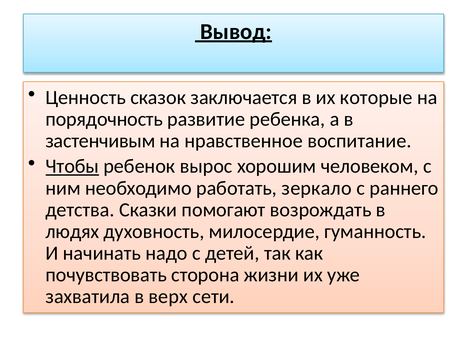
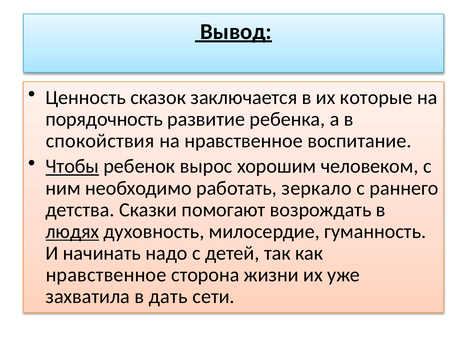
застенчивым: застенчивым -> спокойствия (100, 141)
людях underline: none -> present (72, 232)
почувствовать: почувствовать -> нравственное (106, 275)
верх: верх -> дать (168, 297)
